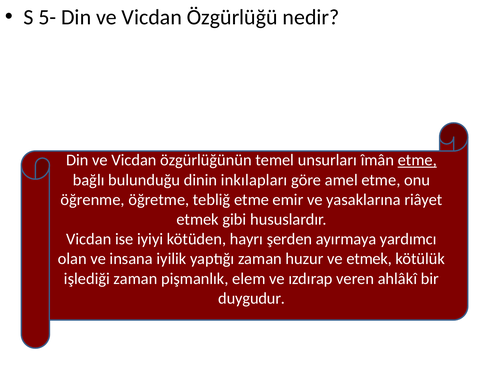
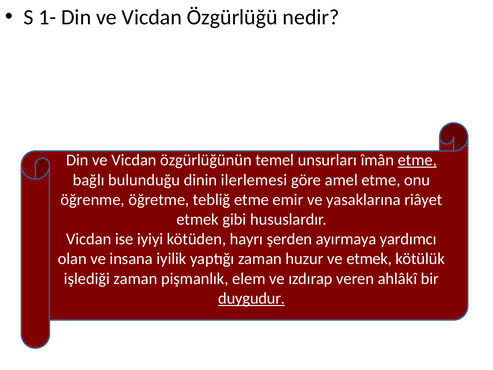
5-: 5- -> 1- (47, 17)
inkılapları: inkılapları -> ilerlemesi (254, 180)
duygudur underline: none -> present (252, 298)
